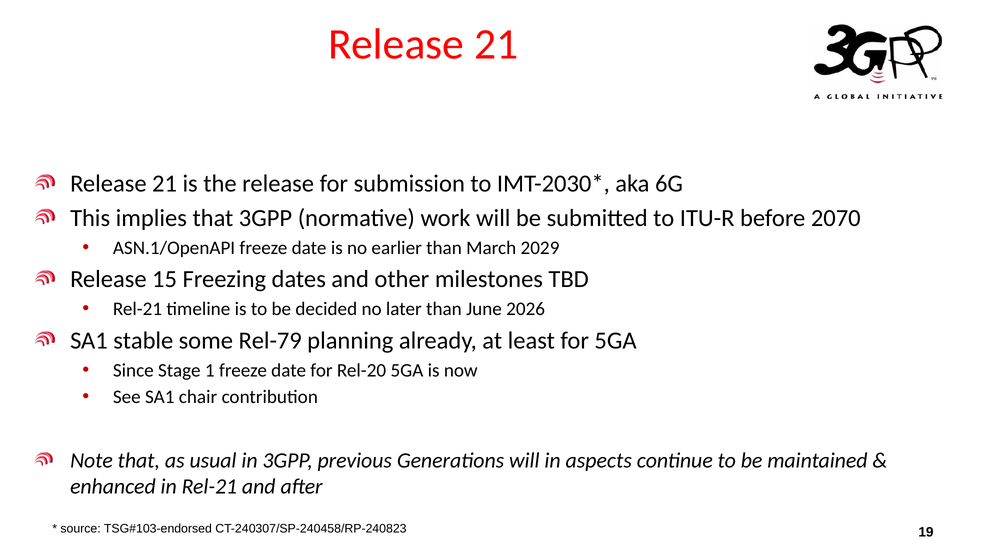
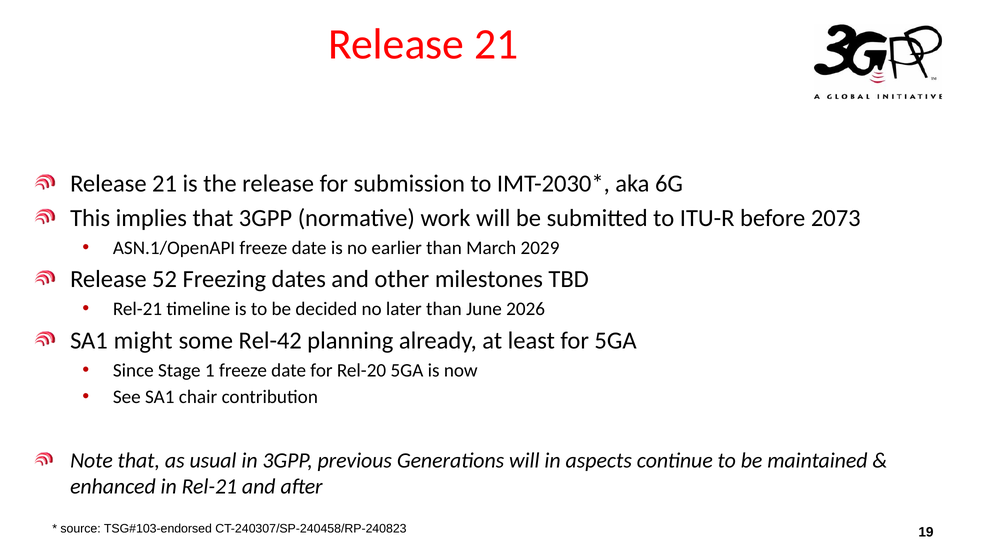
2070: 2070 -> 2073 (836, 218)
15: 15 -> 52 (165, 279)
stable: stable -> might (143, 341)
Rel-79: Rel-79 -> Rel-42 (270, 341)
